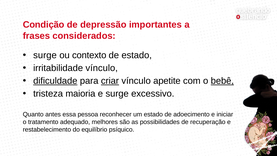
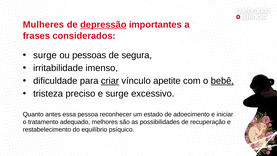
Condição: Condição -> Mulheres (44, 25)
depressão underline: none -> present (103, 25)
contexto: contexto -> pessoas (89, 55)
de estado: estado -> segura (137, 55)
irritabilidade vínculo: vínculo -> imenso (102, 68)
dificuldade underline: present -> none (55, 81)
maioria: maioria -> preciso (80, 94)
